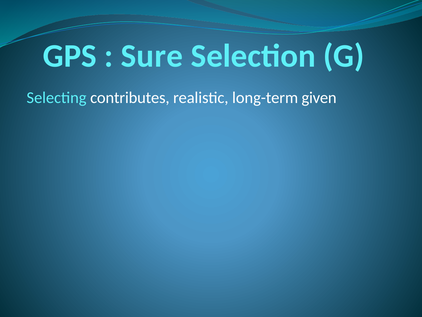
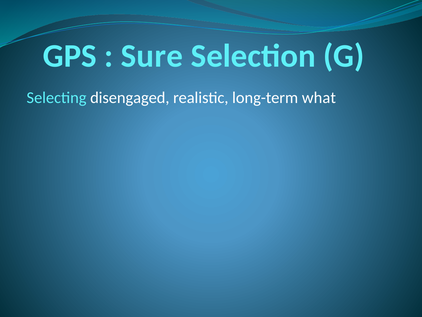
contributes: contributes -> disengaged (130, 97)
given: given -> what (319, 97)
